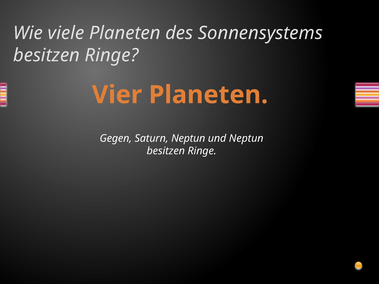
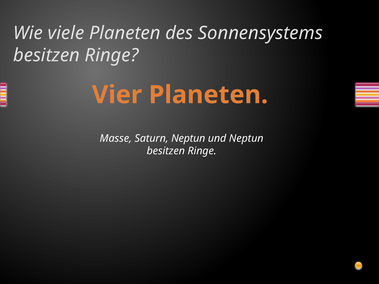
Gegen: Gegen -> Masse (116, 138)
